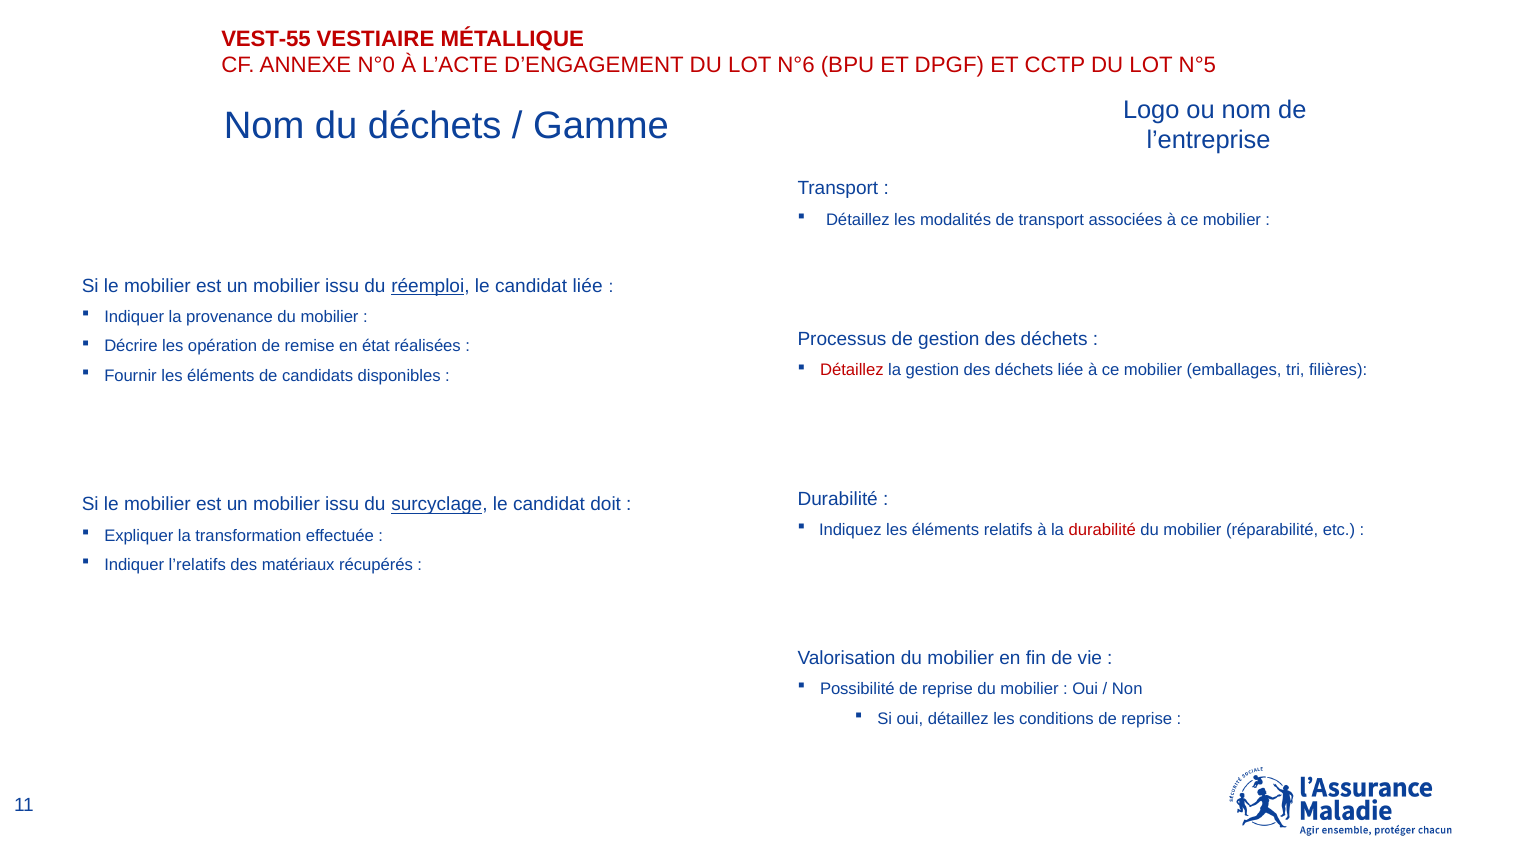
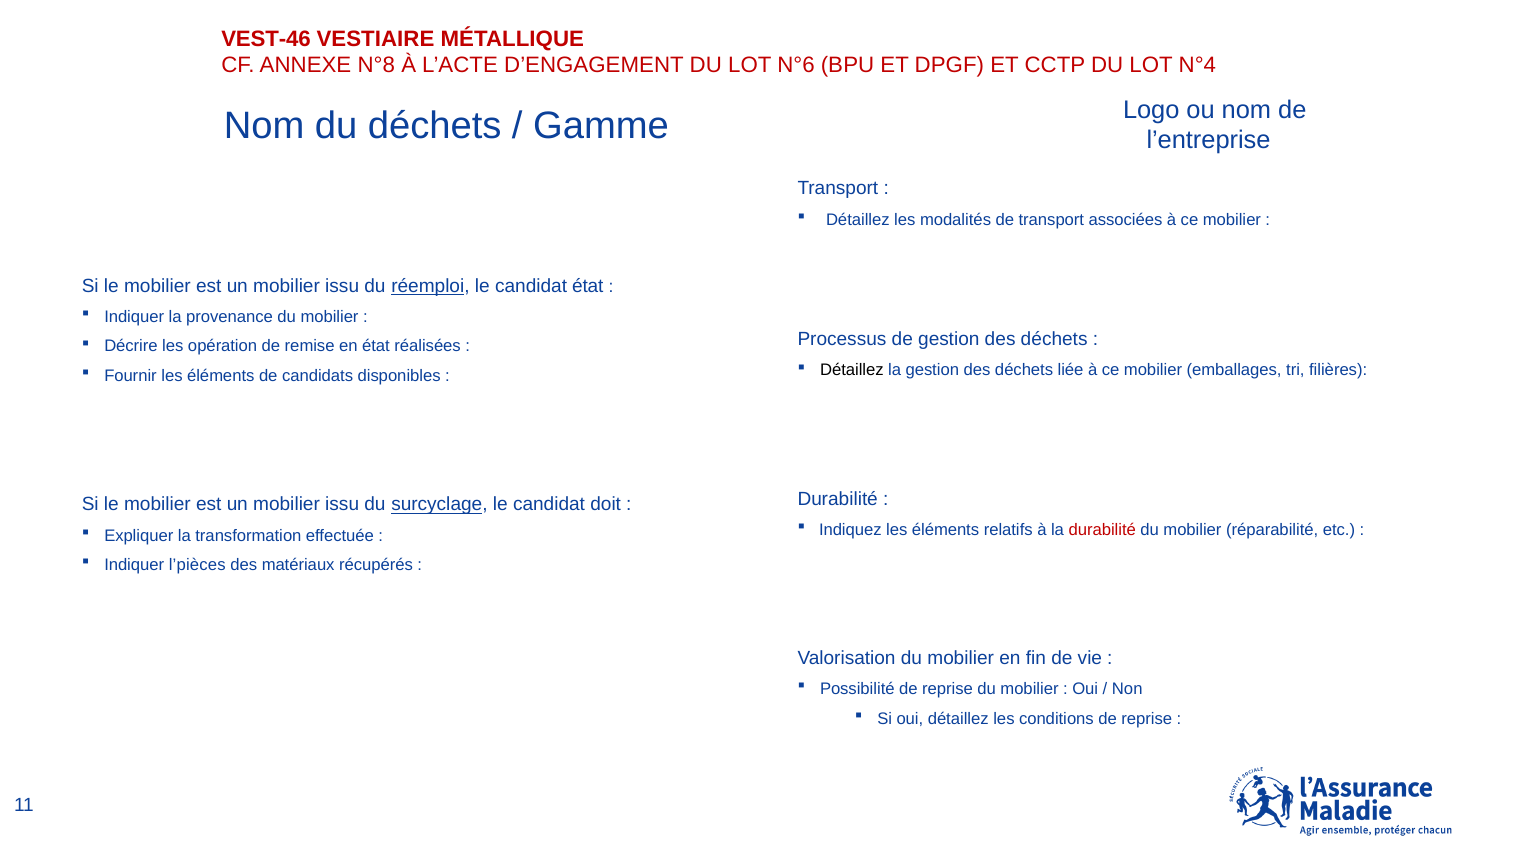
VEST-55: VEST-55 -> VEST-46 (266, 39)
N°0: N°0 -> N°8 (376, 66)
N°5: N°5 -> N°4 (1197, 66)
candidat liée: liée -> état (588, 286)
Détaillez colour: red -> black (852, 370)
l’relatifs: l’relatifs -> l’pièces (197, 565)
